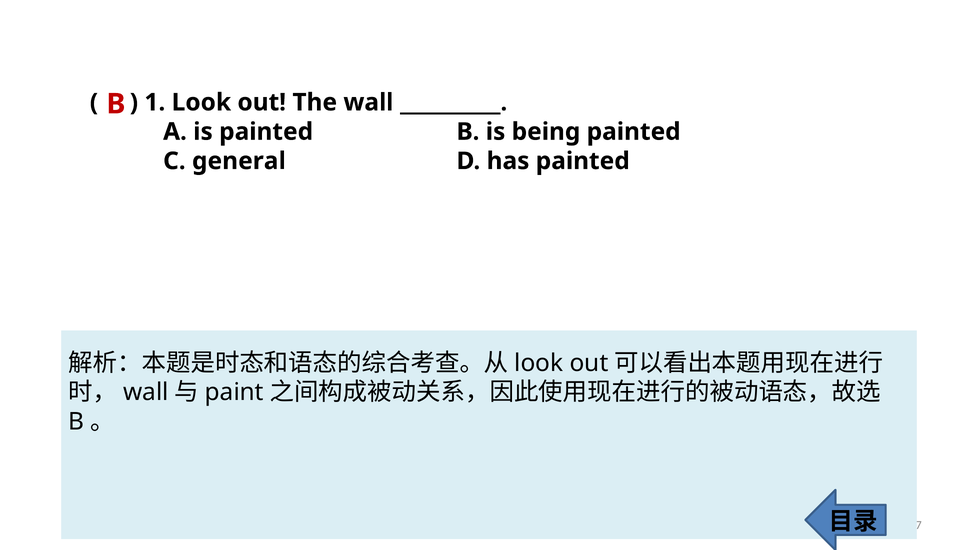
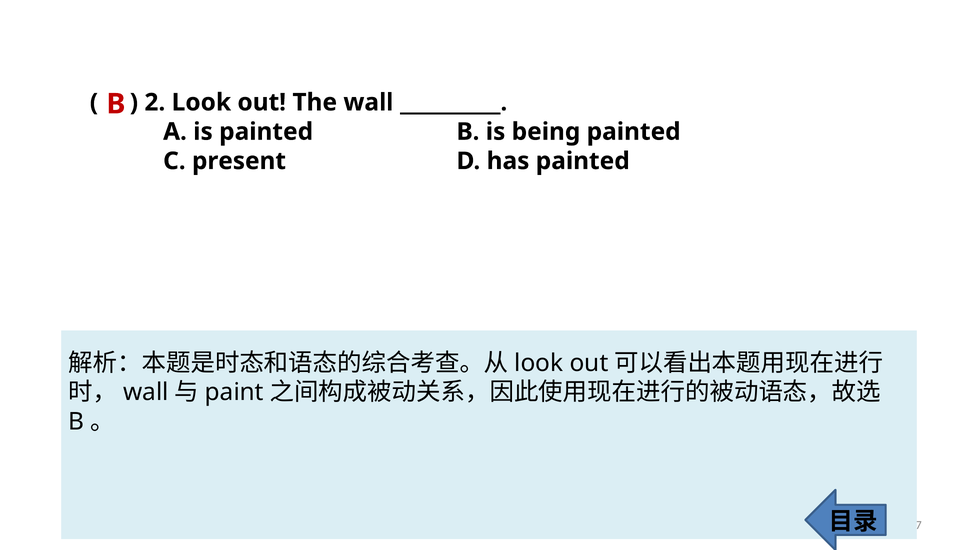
1: 1 -> 2 (155, 102)
general: general -> present (239, 161)
